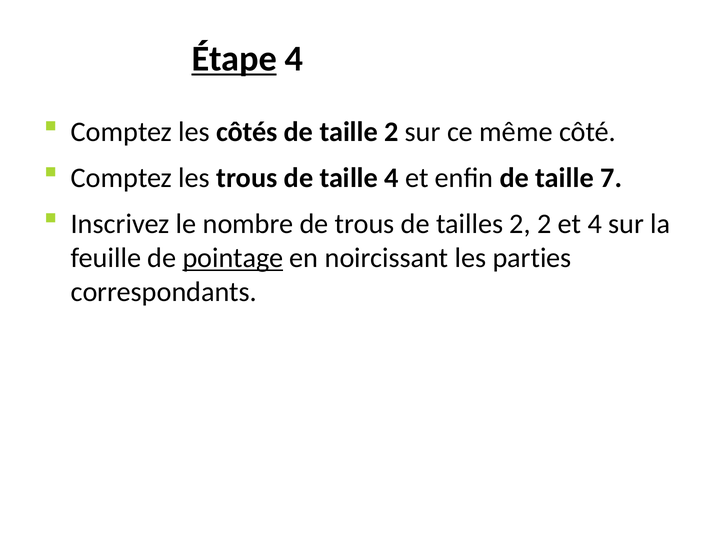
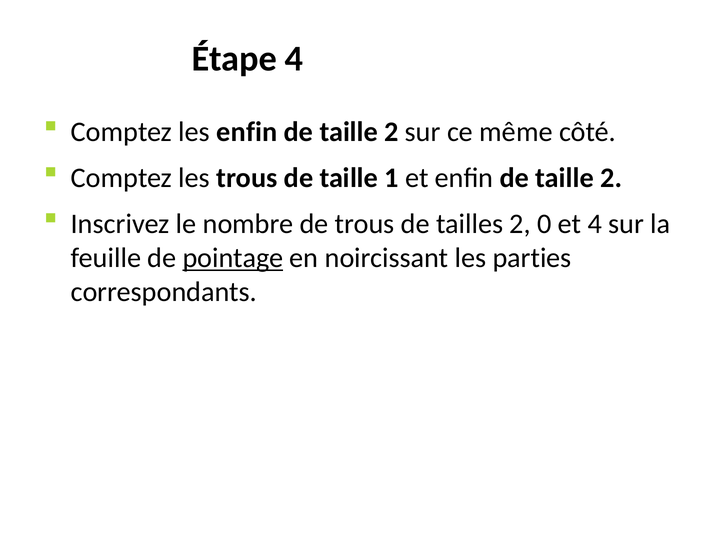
Étape underline: present -> none (234, 59)
les côtés: côtés -> enfin (247, 132)
taille 4: 4 -> 1 (392, 178)
7: 7 -> 2 (611, 178)
2 2: 2 -> 0 (544, 224)
